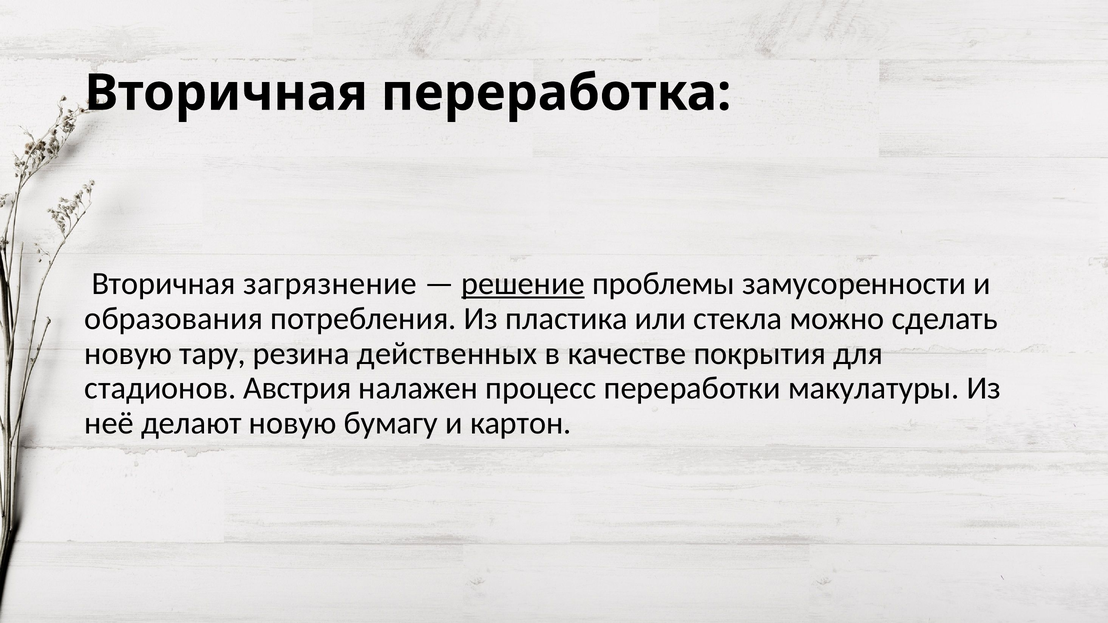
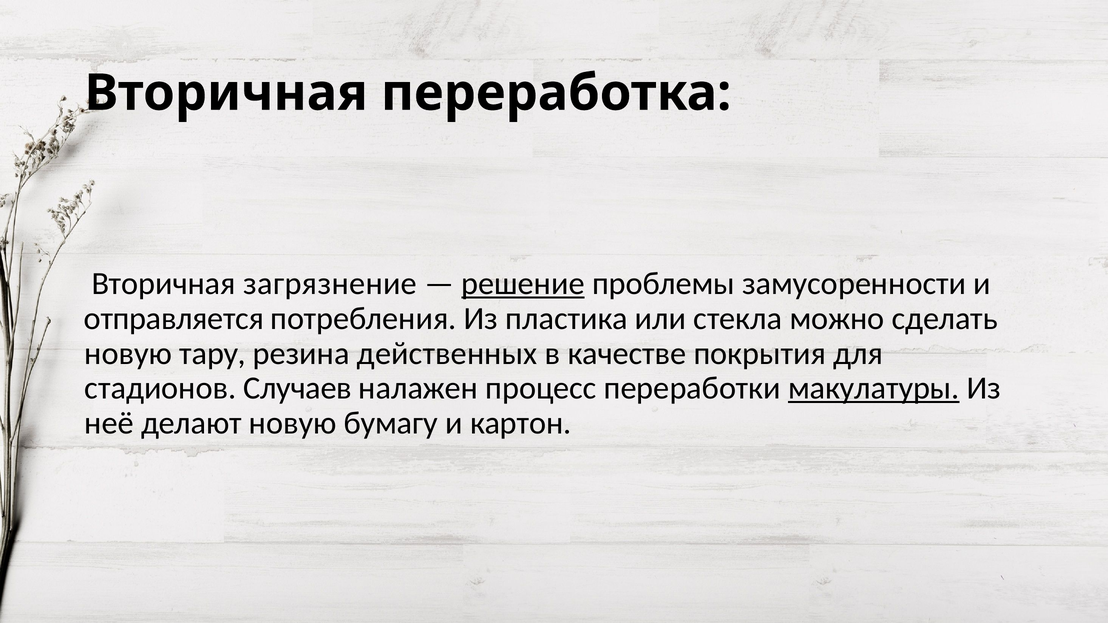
образования: образования -> отправляется (174, 319)
Австрия: Австрия -> Случаев (298, 388)
макулатуры underline: none -> present (874, 388)
